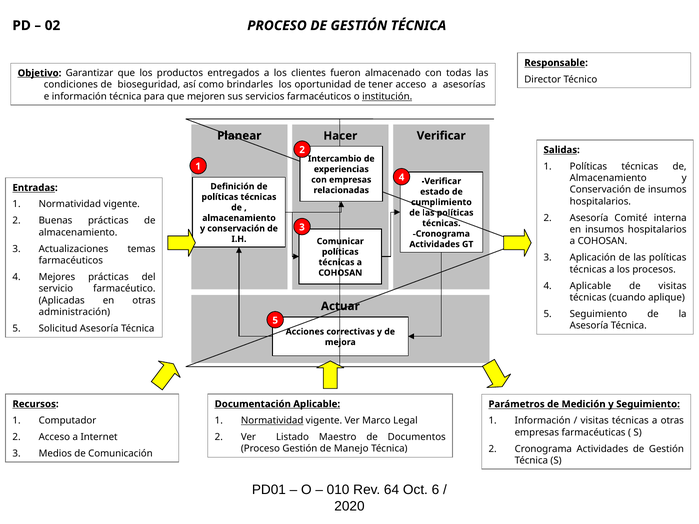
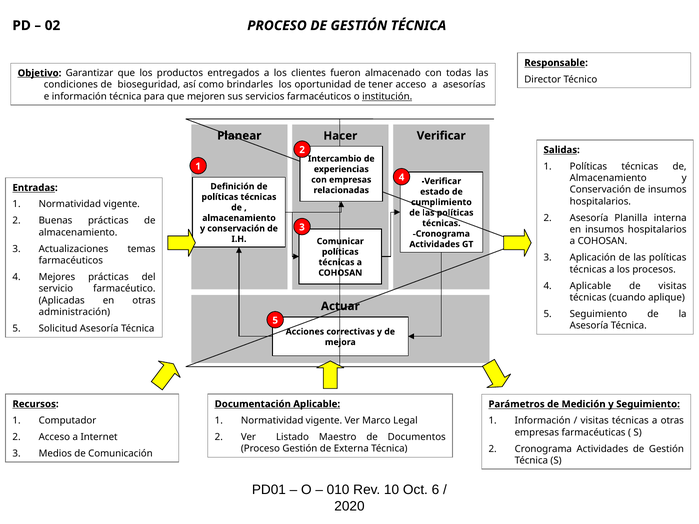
Comité: Comité -> Planilla (631, 218)
Normatividad underline: present -> none (272, 421)
Manejo: Manejo -> Externa (351, 449)
64: 64 -> 10 (392, 490)
